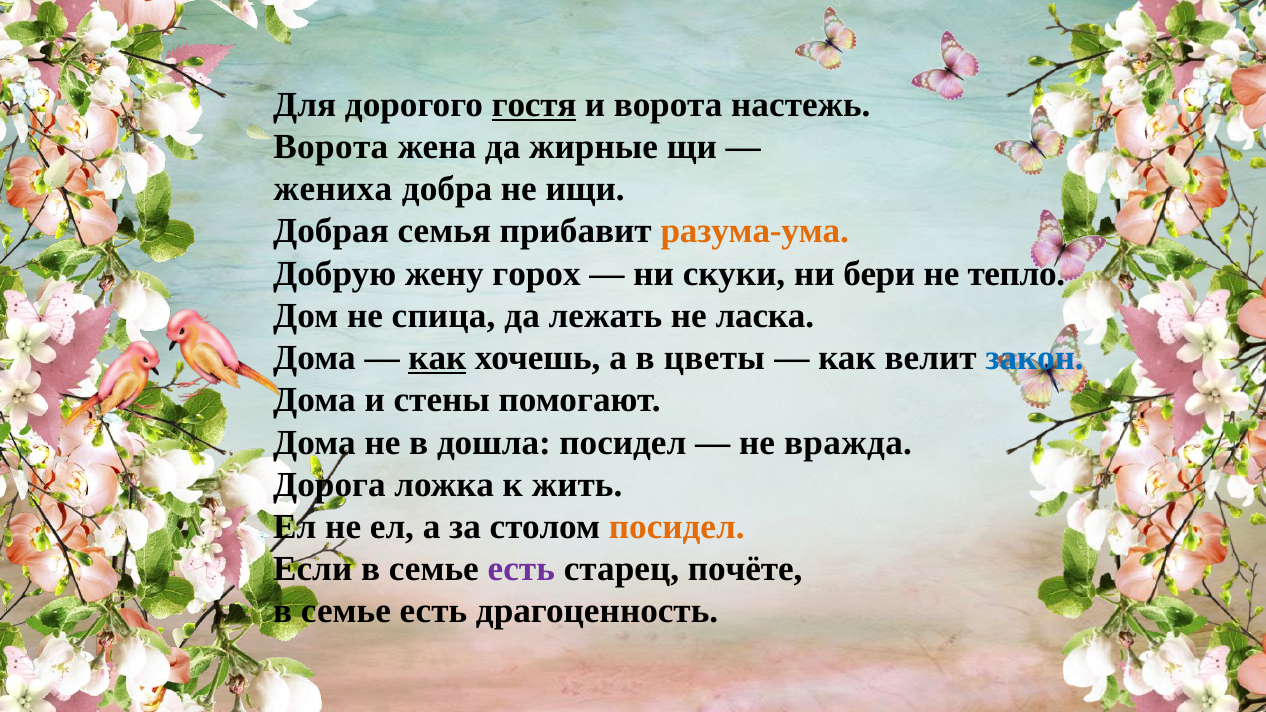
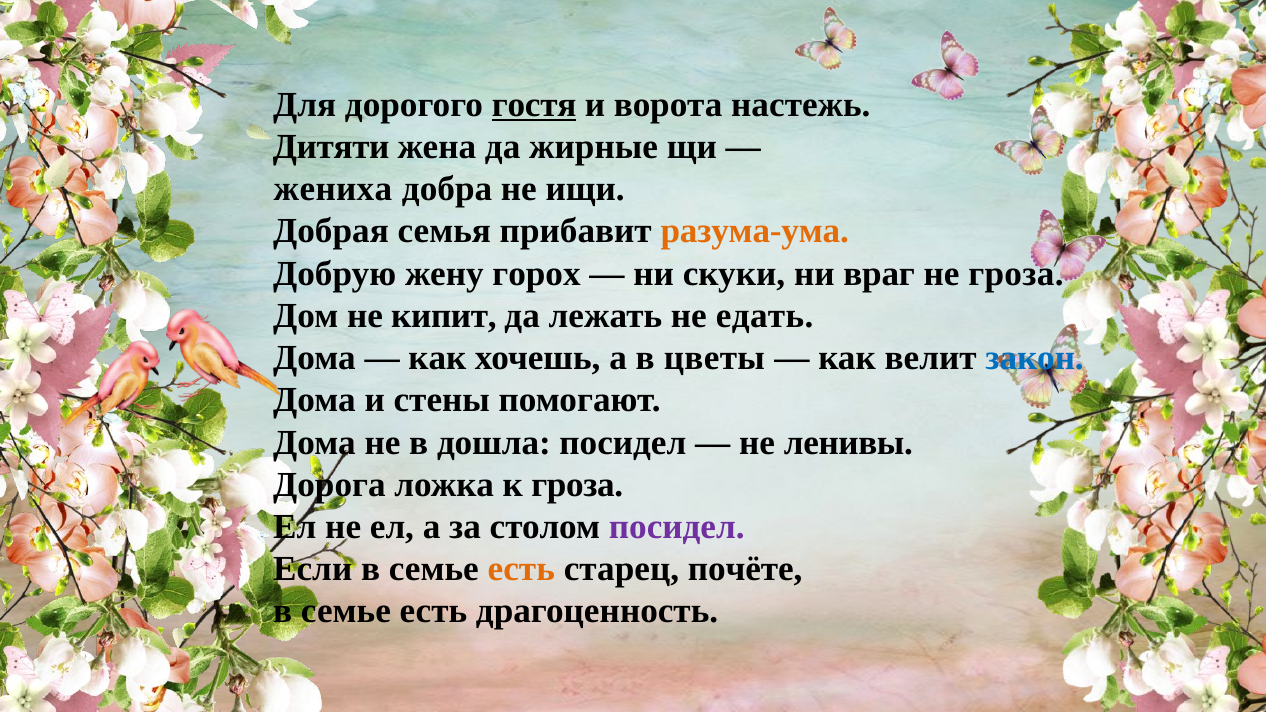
Ворота: Ворота -> Дитяти (331, 147)
бери: бери -> враг (879, 274)
не тепло: тепло -> гроза (1016, 274)
спица: спица -> кипит (444, 316)
ласка: ласка -> едать (765, 316)
как underline: present -> none (437, 358)
вражда: вражда -> ленивы (848, 443)
к жить: жить -> гроза (577, 485)
посидел colour: orange -> purple (677, 527)
есть colour: purple -> orange (521, 569)
